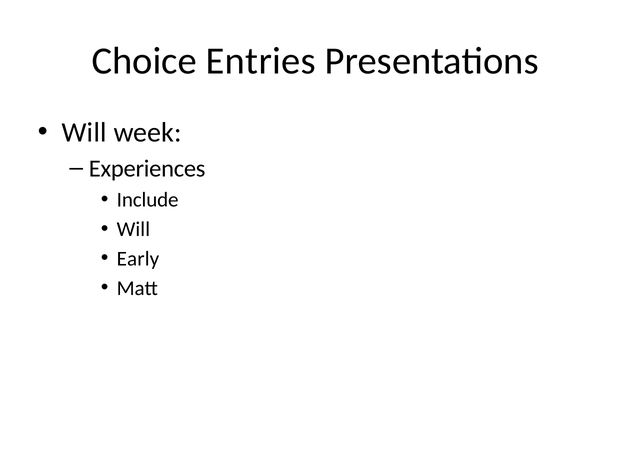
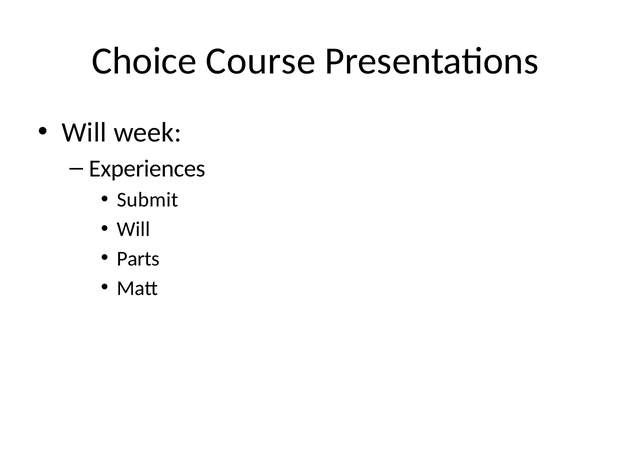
Entries: Entries -> Course (261, 61)
Include: Include -> Submit (147, 200)
Early: Early -> Parts (138, 259)
